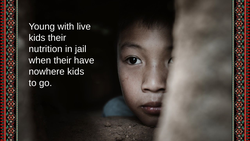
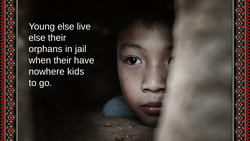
Young with: with -> else (66, 26)
kids: kids -> else (37, 38)
nutrition: nutrition -> orphans (46, 49)
